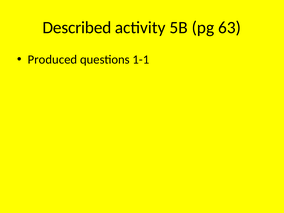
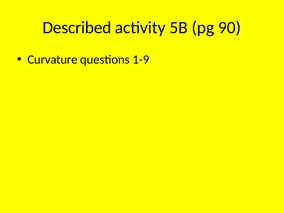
63: 63 -> 90 (230, 27)
Produced: Produced -> Curvature (53, 60)
1-1: 1-1 -> 1-9 (141, 60)
